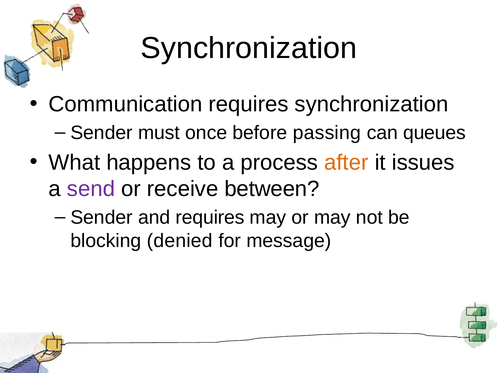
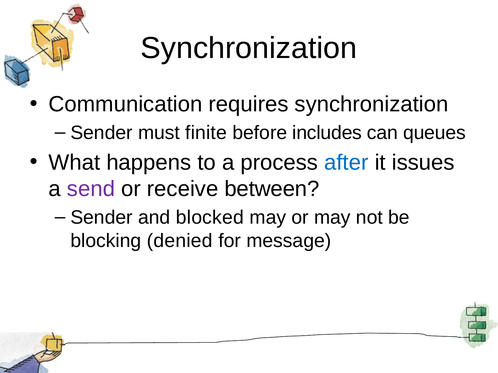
once: once -> finite (206, 133)
passing: passing -> includes (327, 133)
after colour: orange -> blue (346, 163)
and requires: requires -> blocked (210, 218)
